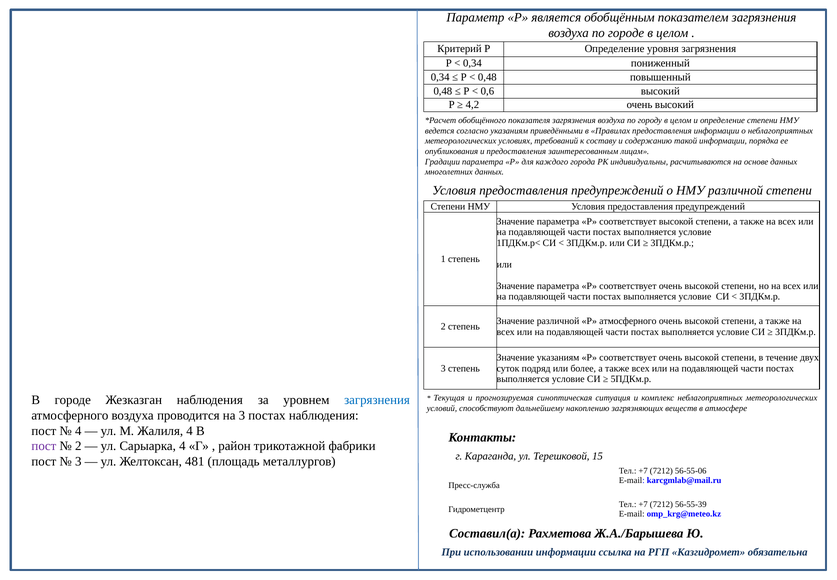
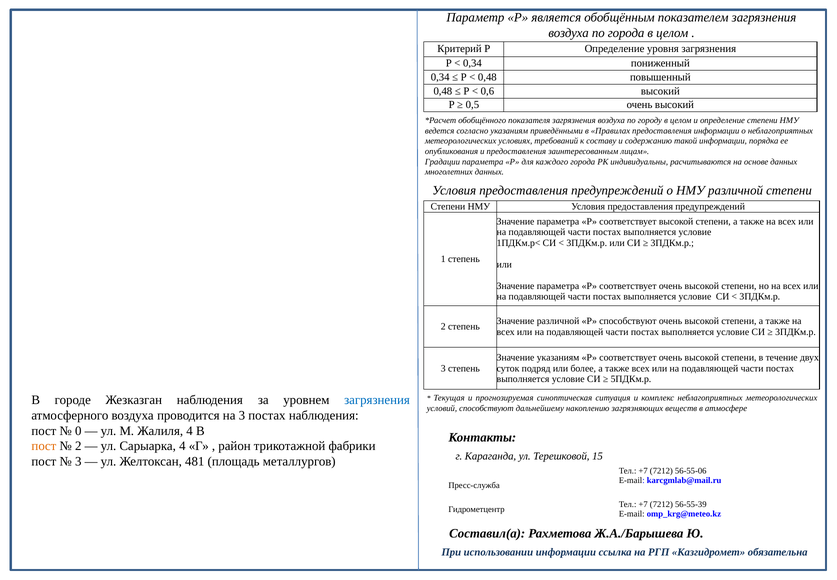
по городе: городе -> города (626, 33)
4,2: 4,2 -> 0,5 (472, 105)
Р атмосферного: атмосферного -> способствуют (628, 321)
4: 4 -> 0 (78, 430)
пост colour: purple -> orange (44, 446)
